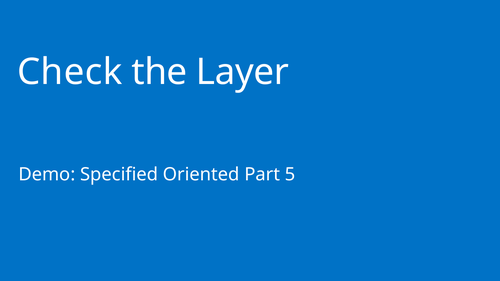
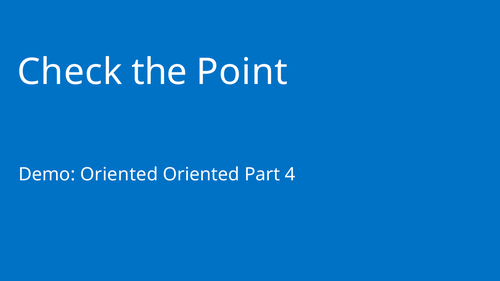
Layer: Layer -> Point (242, 72)
Demo Specified: Specified -> Oriented (119, 175)
5: 5 -> 4 (290, 175)
